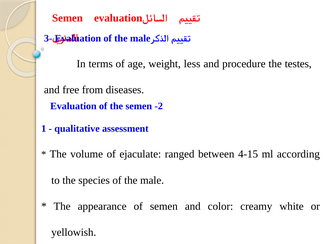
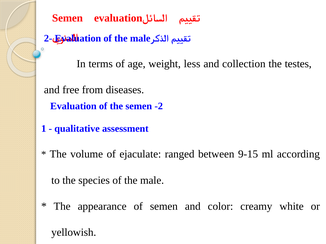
3-: 3- -> 2- (48, 38)
procedure: procedure -> collection (244, 64)
4-15: 4-15 -> 9-15 (248, 154)
